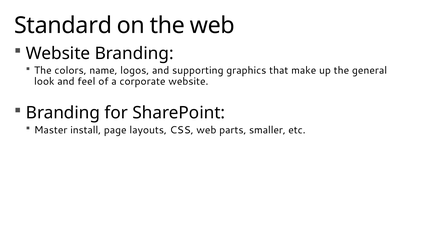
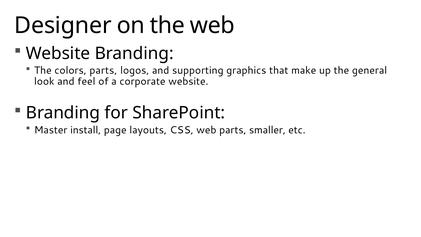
Standard: Standard -> Designer (63, 25)
colors name: name -> parts (103, 70)
